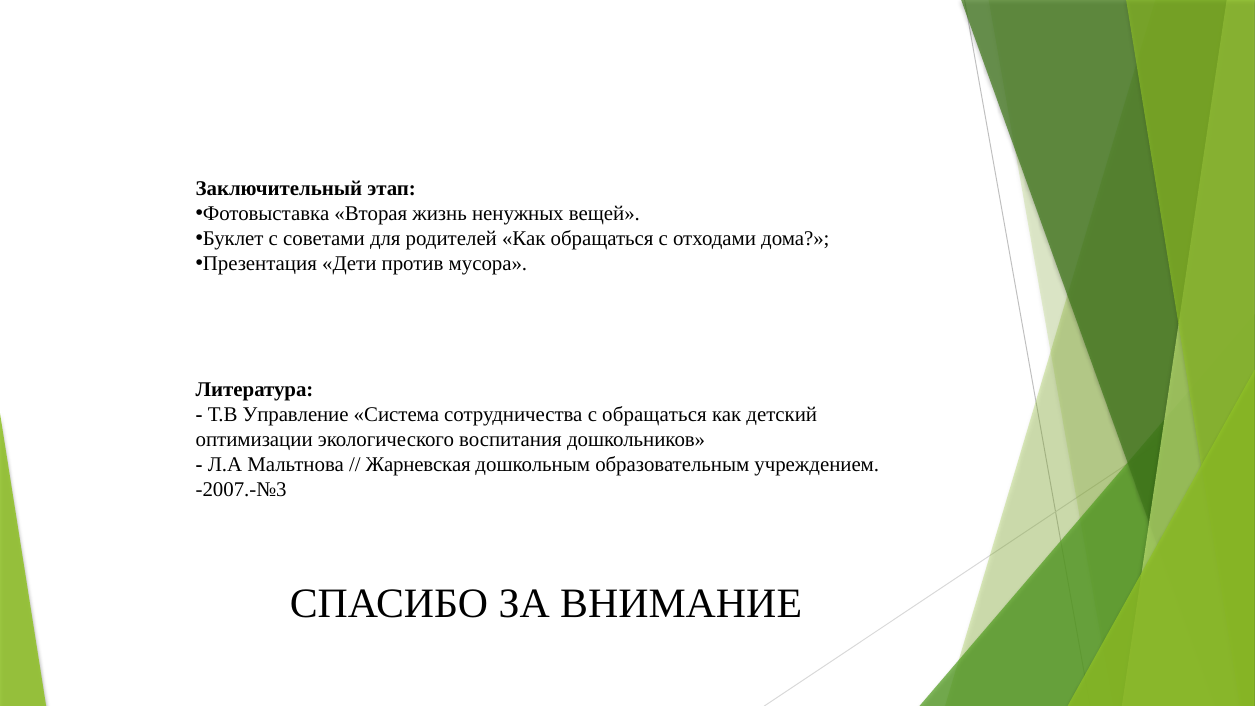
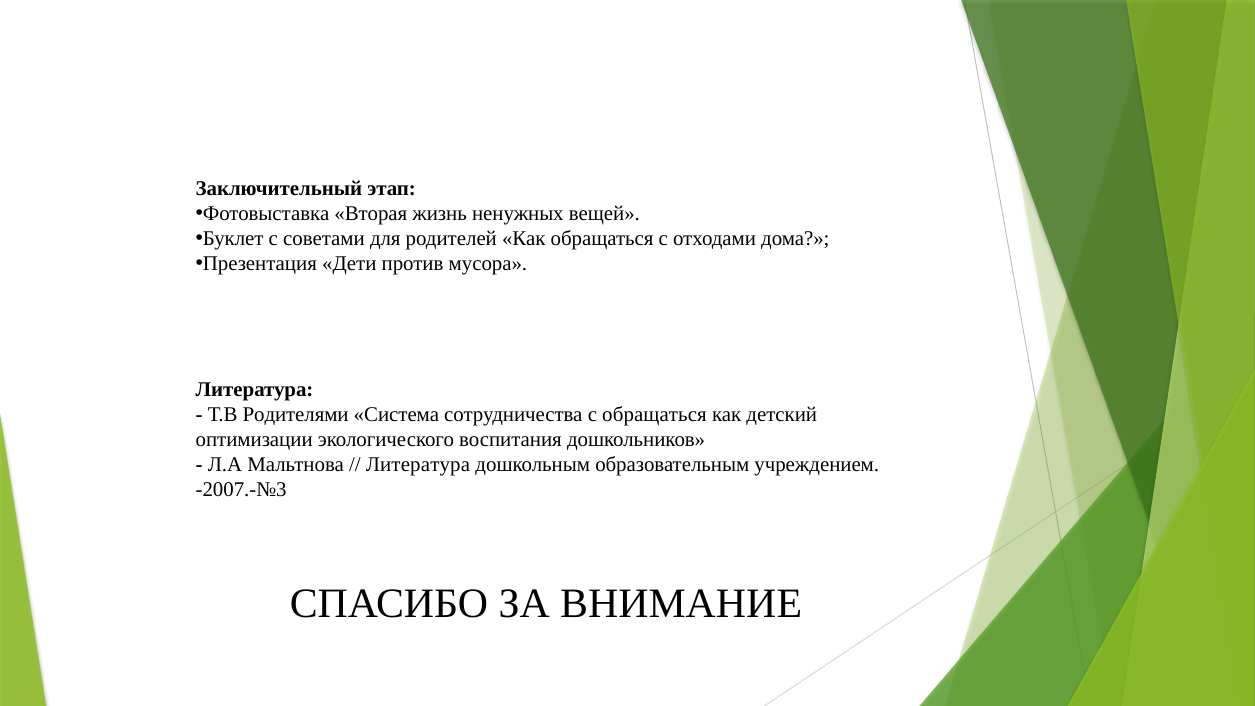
Управление: Управление -> Родителями (296, 414)
Жарневская: Жарневская -> Литература (418, 465)
